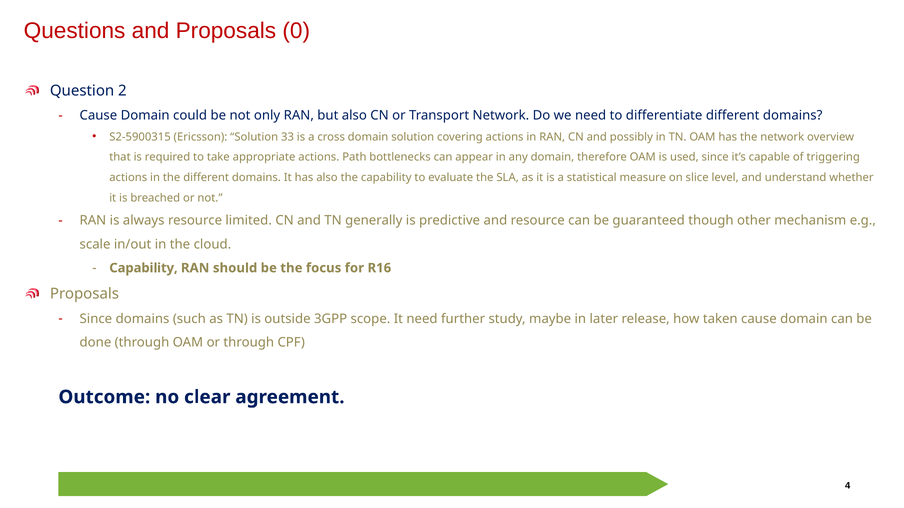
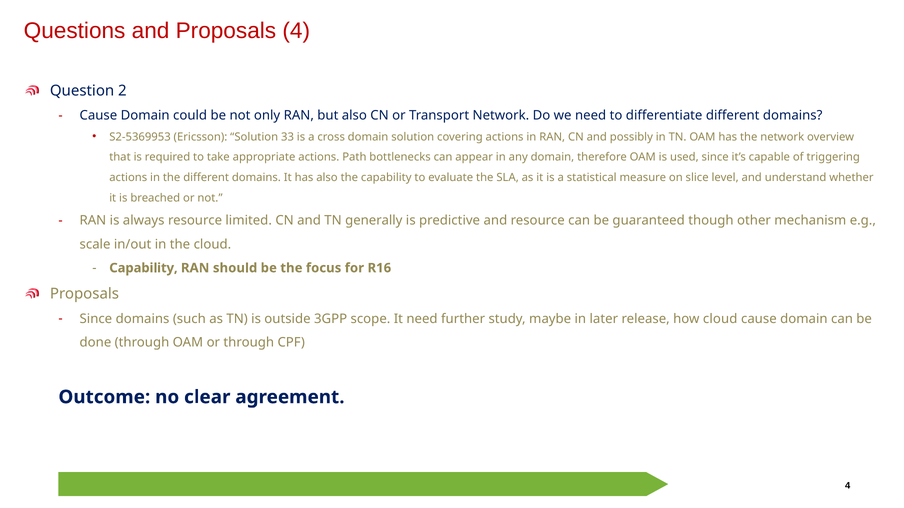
Proposals 0: 0 -> 4 (296, 31)
S2-5900315: S2-5900315 -> S2-5369953 (140, 137)
how taken: taken -> cloud (720, 319)
